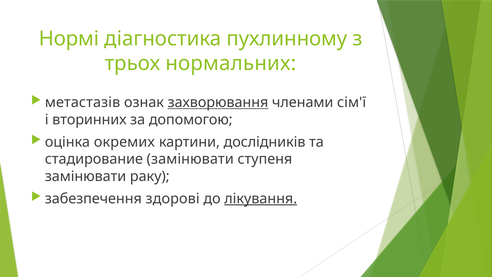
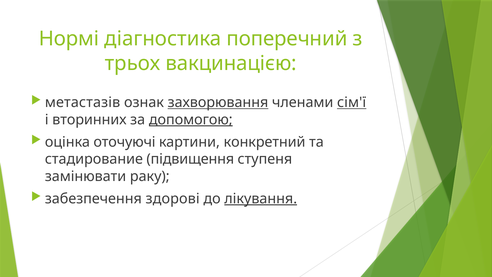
пухлинному: пухлинному -> поперечний (287, 39)
нормальних: нормальних -> вакцинацією (231, 63)
сім'ї underline: none -> present (352, 102)
допомогою underline: none -> present (191, 120)
окремих: окремих -> оточуючі (124, 142)
дослідників: дослідників -> конкретний (265, 142)
стадирование замінювати: замінювати -> підвищення (190, 159)
